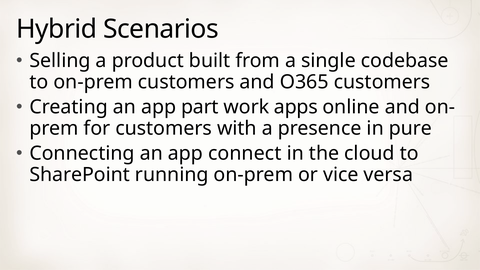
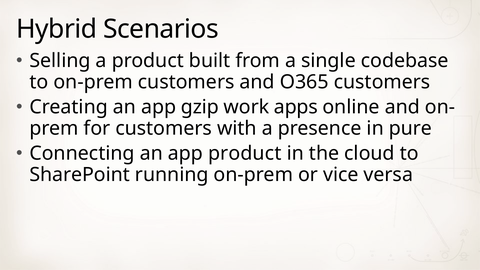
part: part -> gzip (200, 107)
app connect: connect -> product (245, 153)
